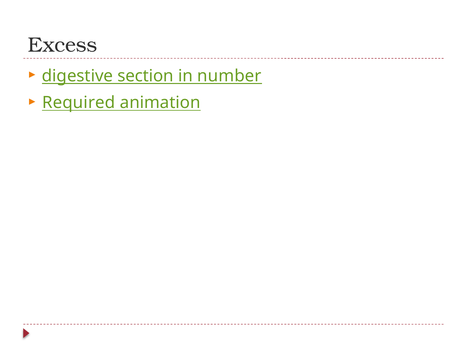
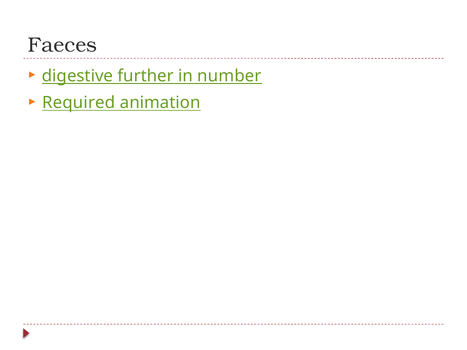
Excess: Excess -> Faeces (63, 45)
section: section -> further (146, 76)
